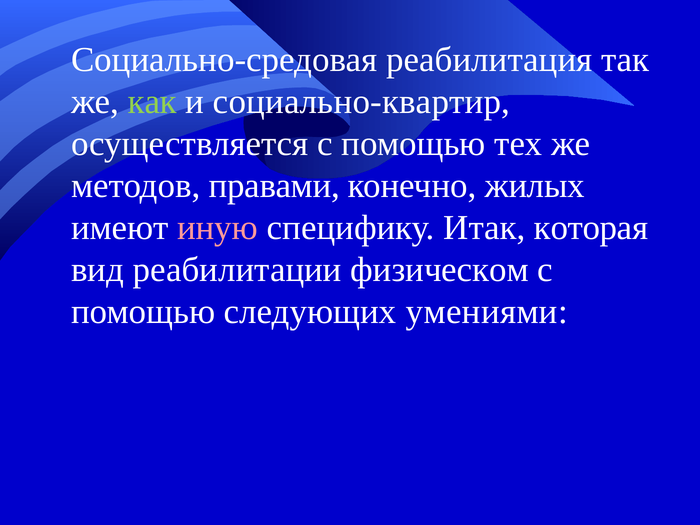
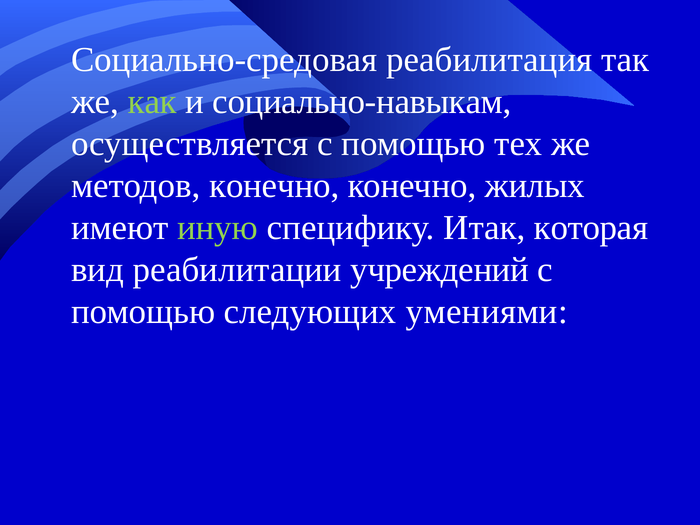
социально-квартир: социально-квартир -> социально-навыкам (362, 102)
методов правами: правами -> конечно (274, 186)
иную colour: pink -> light green (218, 228)
физическом: физическом -> учреждений (440, 270)
